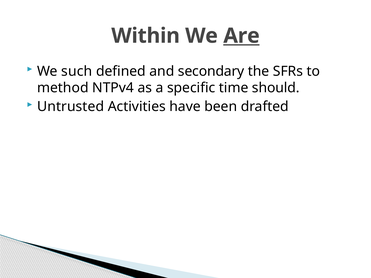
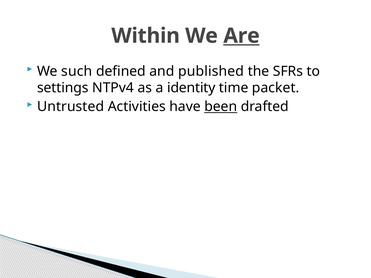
secondary: secondary -> published (211, 71)
method: method -> settings (63, 88)
specific: specific -> identity (191, 88)
should: should -> packet (276, 88)
been underline: none -> present (221, 107)
